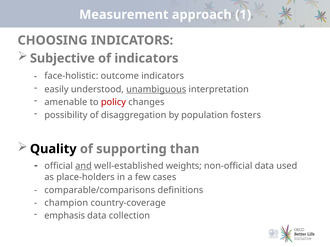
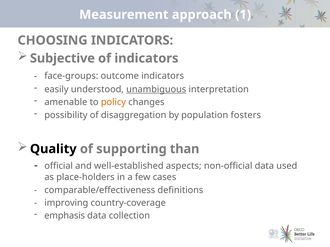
face-holistic: face-holistic -> face-groups (71, 76)
policy colour: red -> orange (113, 102)
and underline: present -> none (83, 166)
weights: weights -> aspects (184, 166)
comparable/comparisons: comparable/comparisons -> comparable/effectiveness (100, 190)
champion: champion -> improving (66, 203)
